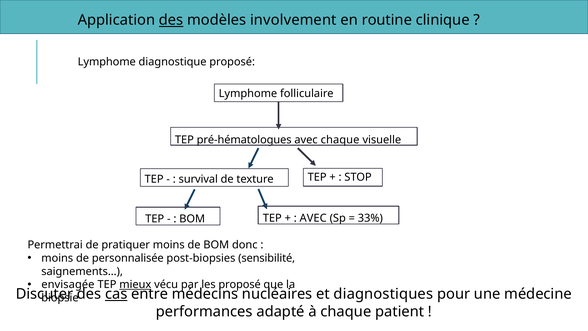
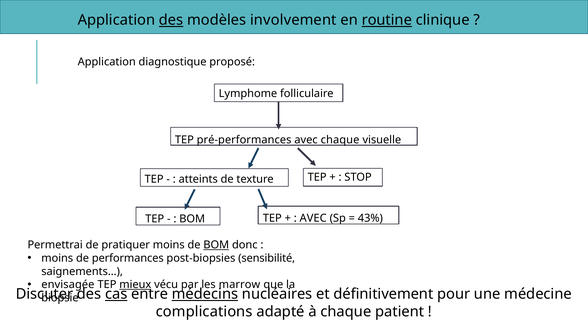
routine underline: none -> present (387, 20)
Lymphome: Lymphome -> Application (107, 62)
pré-hématologues: pré-hématologues -> pré-performances (244, 140)
survival: survival -> atteints (198, 179)
33%: 33% -> 43% (370, 218)
BOM underline: none -> present (216, 245)
personnalisée: personnalisée -> performances (128, 258)
les proposé: proposé -> marrow (239, 284)
médecins underline: none -> present (205, 294)
diagnostiques: diagnostiques -> définitivement (383, 294)
performances: performances -> complications (204, 312)
